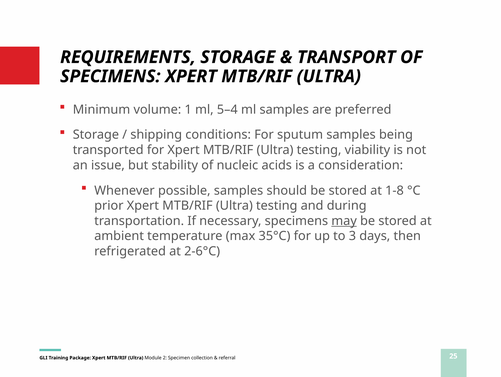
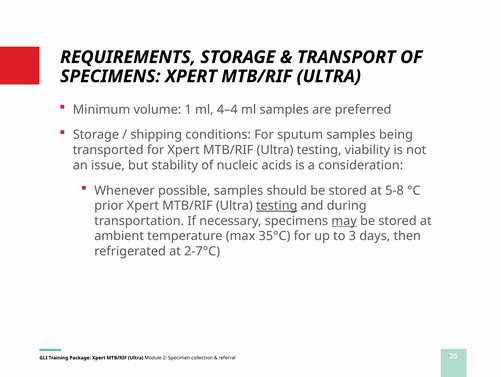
5–4: 5–4 -> 4–4 (227, 110)
1-8: 1-8 -> 5-8 (394, 191)
testing underline: none -> present (277, 206)
2-6°C: 2-6°C -> 2-7°C (202, 251)
